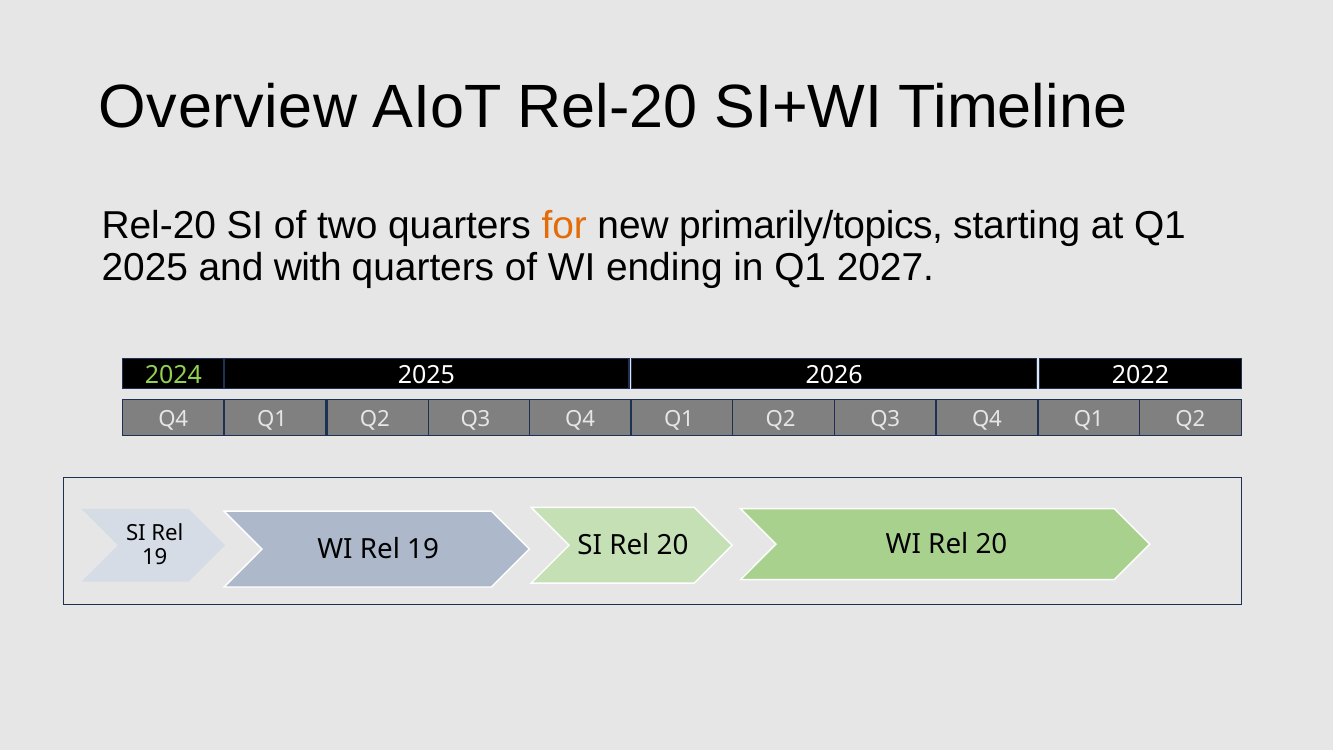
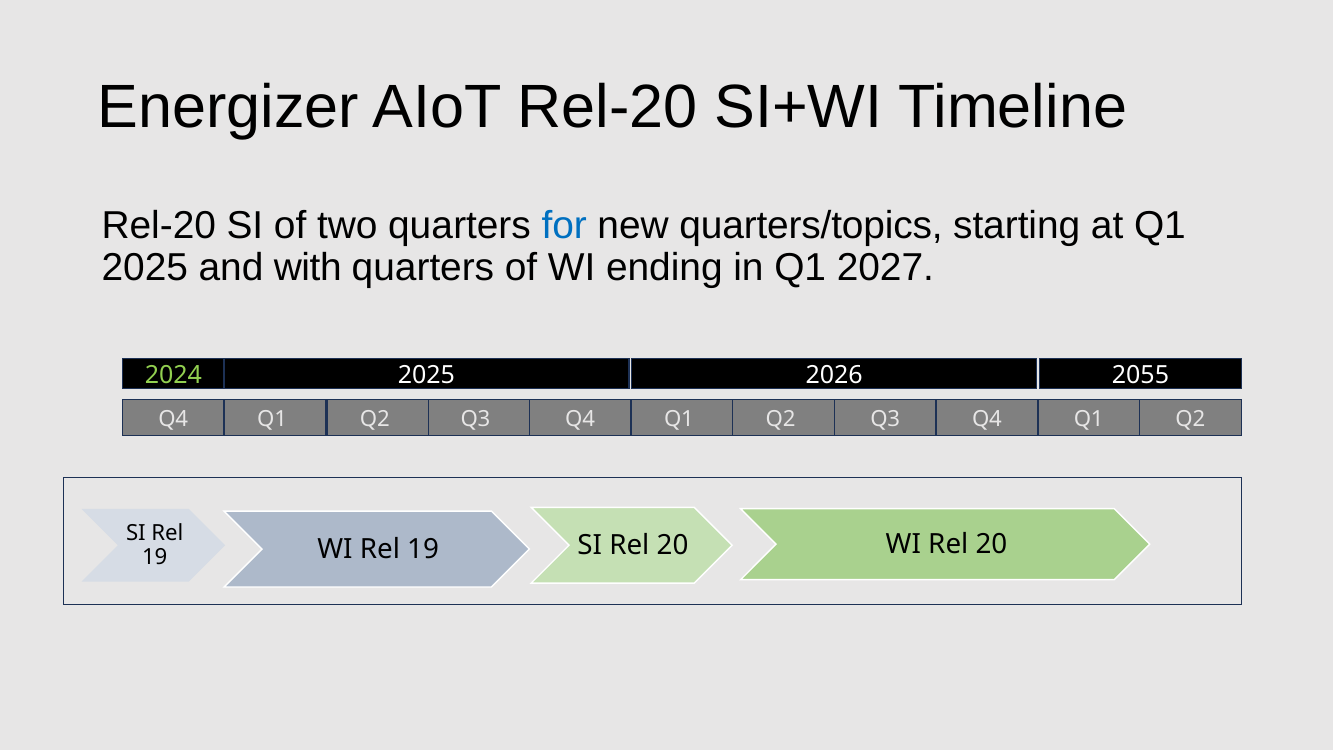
Overview: Overview -> Energizer (229, 107)
for colour: orange -> blue (564, 225)
primarily/topics: primarily/topics -> quarters/topics (811, 225)
2022: 2022 -> 2055 (1141, 375)
